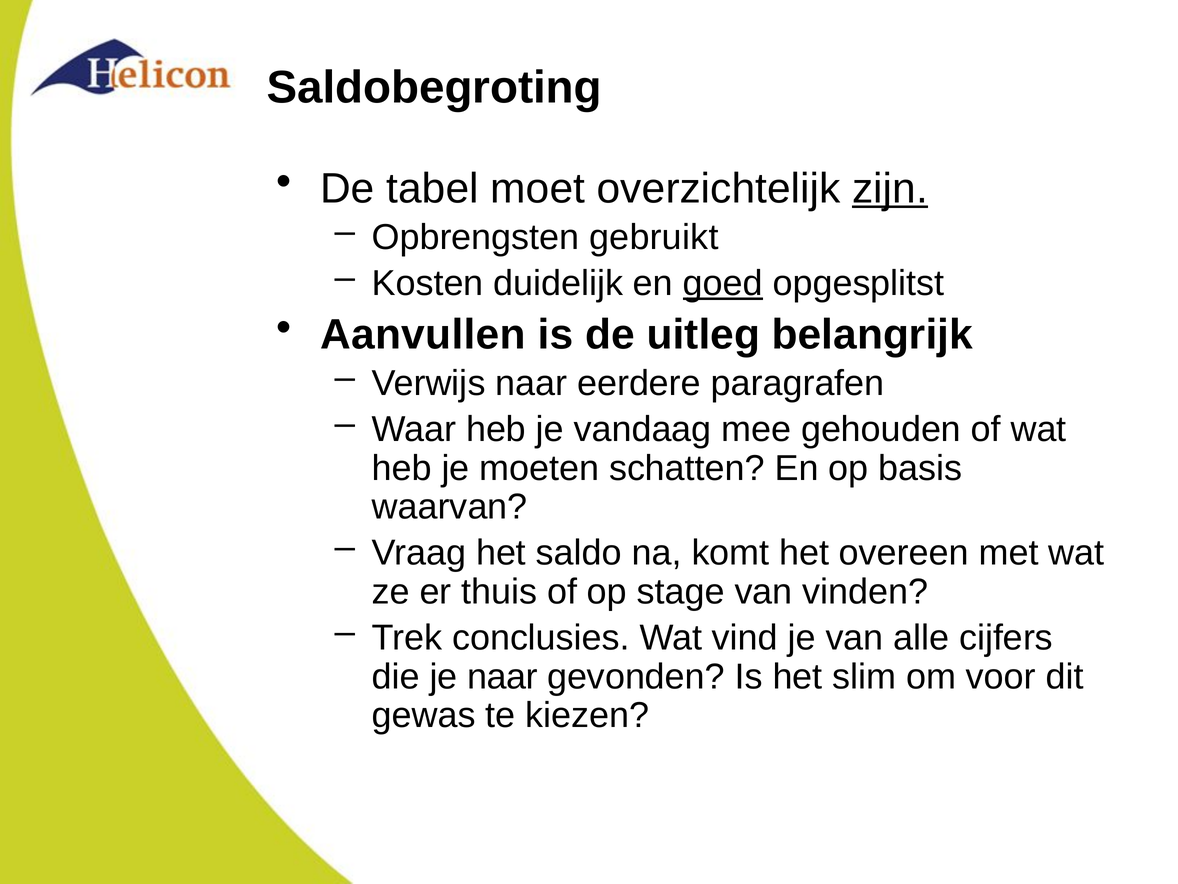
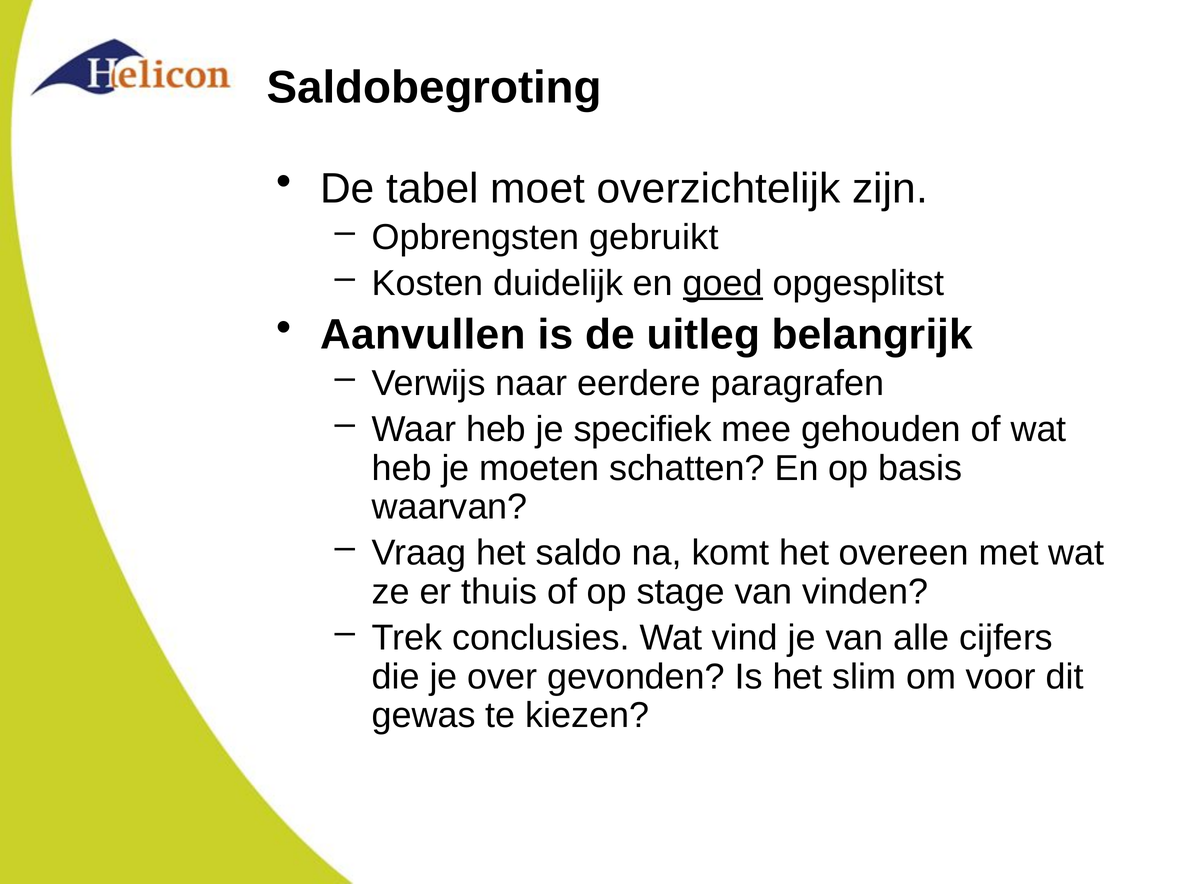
zijn underline: present -> none (890, 189)
vandaag: vandaag -> specifiek (643, 429)
je naar: naar -> over (502, 676)
